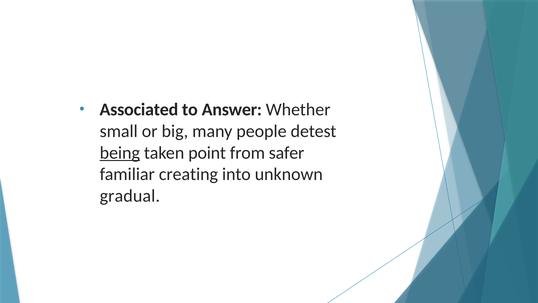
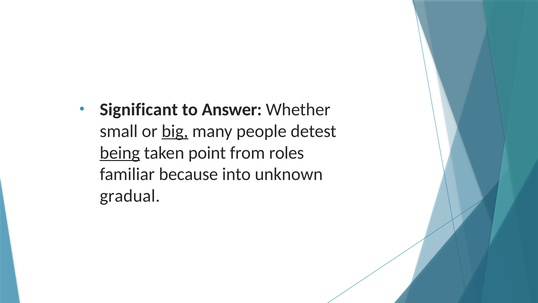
Associated: Associated -> Significant (139, 110)
big underline: none -> present (175, 131)
safer: safer -> roles (287, 153)
creating: creating -> because (188, 174)
